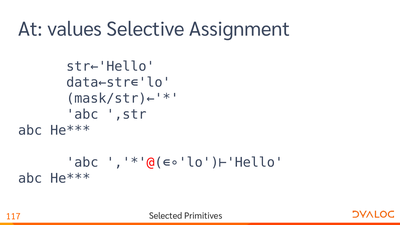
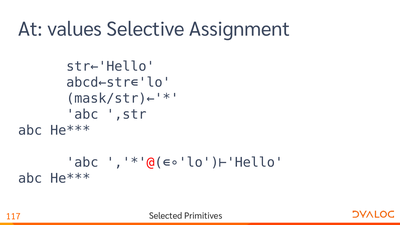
data←str∊'lo: data←str∊'lo -> abcd←str∊'lo (118, 82)
